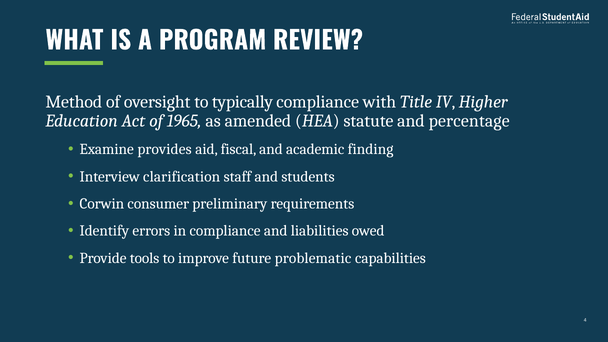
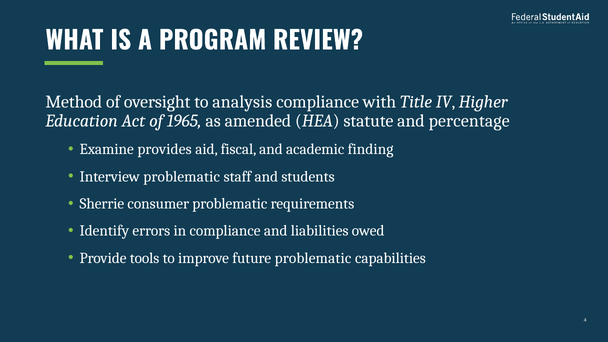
typically: typically -> analysis (242, 102)
Interview clarification: clarification -> problematic (182, 177)
Corwin: Corwin -> Sherrie (102, 204)
consumer preliminary: preliminary -> problematic (230, 204)
